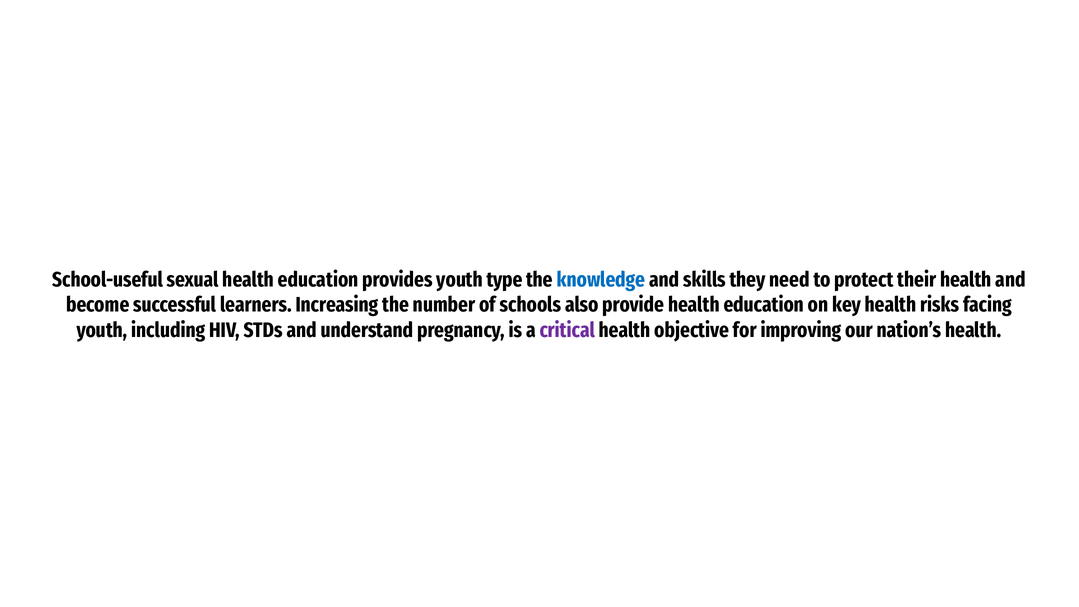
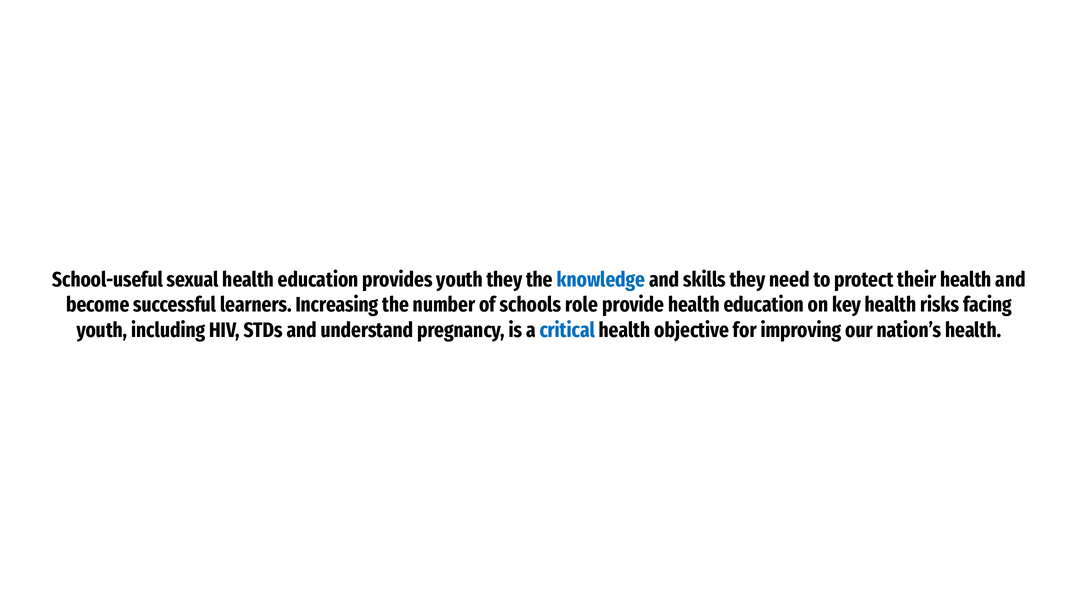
youth type: type -> they (505, 280)
also: also -> role (582, 305)
critical colour: purple -> blue (567, 330)
